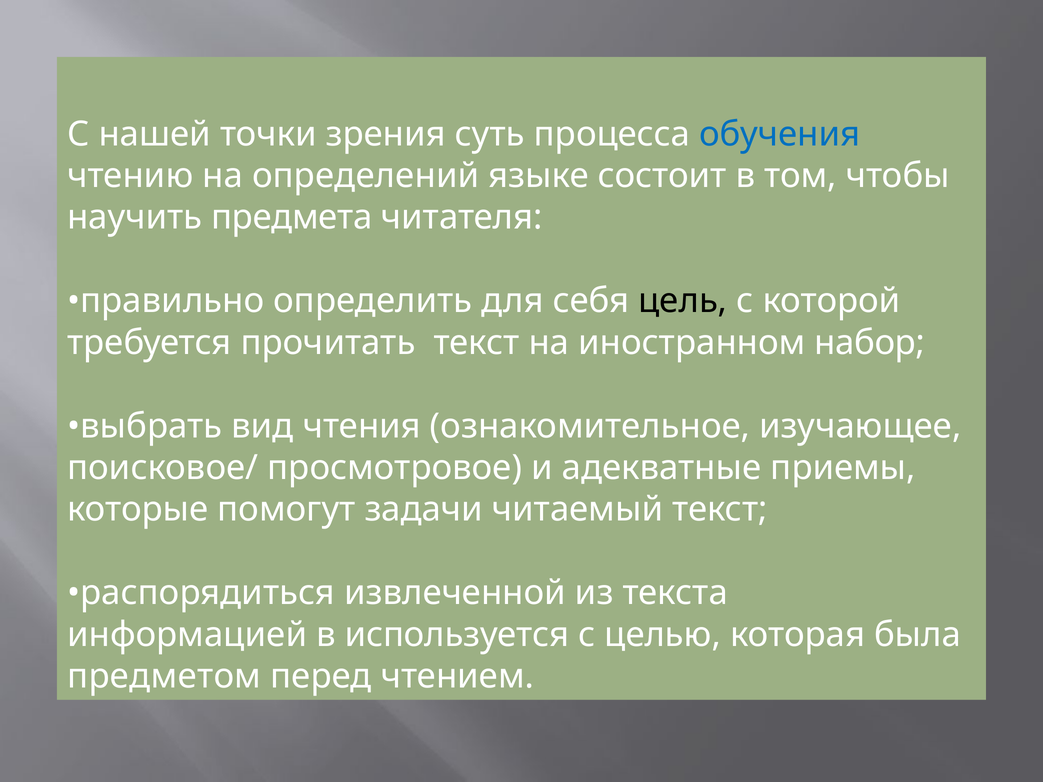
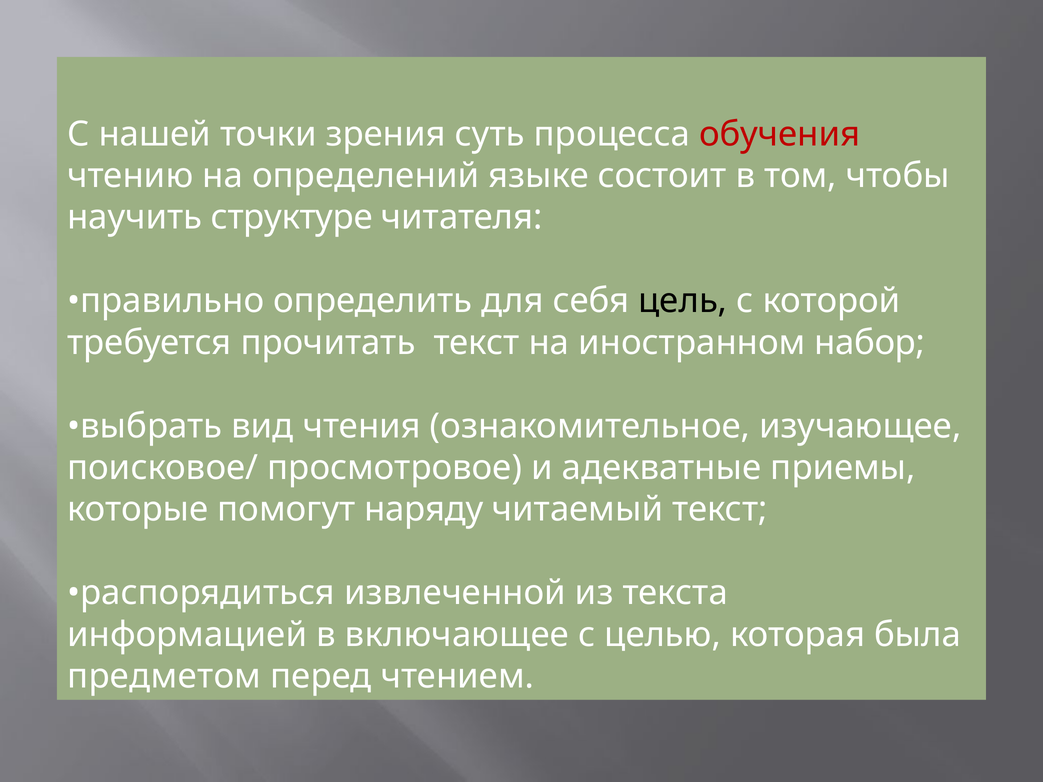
обучения colour: blue -> red (780, 134)
предмета: предмета -> структуре (292, 218)
задачи: задачи -> наряду (424, 510)
используется: используется -> включающее (457, 635)
